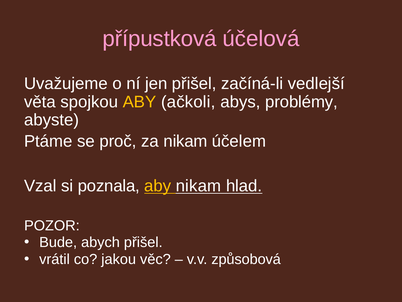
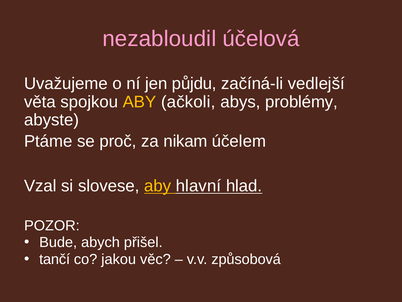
přípustková: přípustková -> nezabloudil (159, 39)
jen přišel: přišel -> půjdu (194, 84)
poznala: poznala -> slovese (109, 186)
aby nikam: nikam -> hlavní (199, 186)
vrátil: vrátil -> tančí (55, 259)
